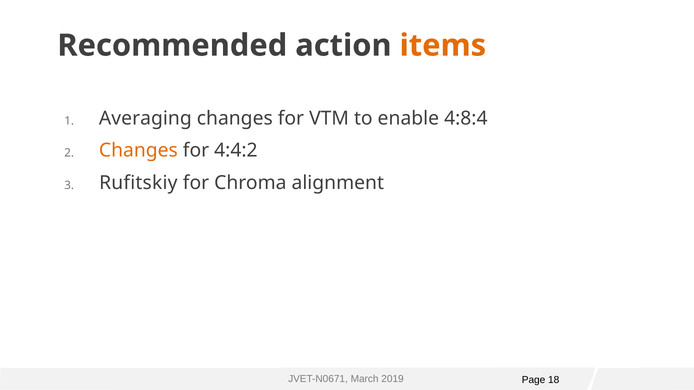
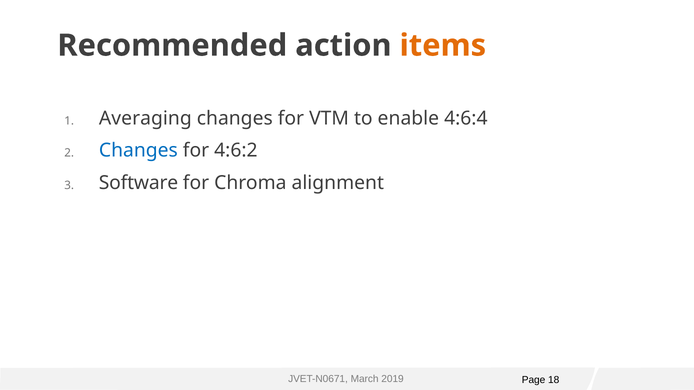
4:8:4: 4:8:4 -> 4:6:4 (466, 118)
Changes colour: orange -> blue (138, 151)
4:4:2: 4:4:2 -> 4:6:2 (236, 151)
Rufitskiy: Rufitskiy -> Software (139, 183)
